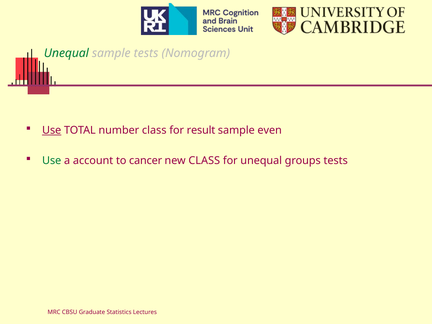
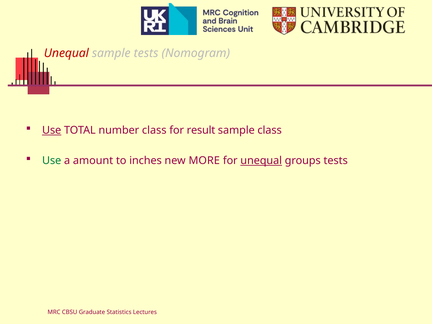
Unequal colour: green -> red (66, 53)
sample even: even -> class (270, 130)
account: account -> amount (93, 161)
cancer: cancer -> inches (146, 161)
new CLASS: CLASS -> MORE (204, 161)
unequal underline: none -> present (261, 161)
